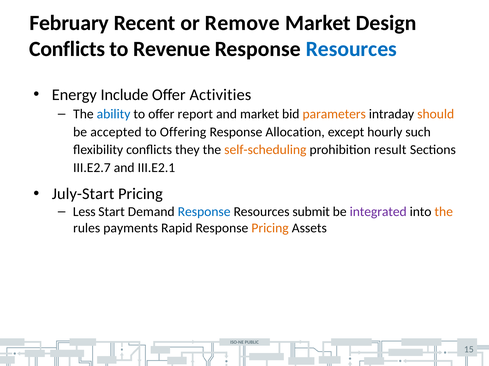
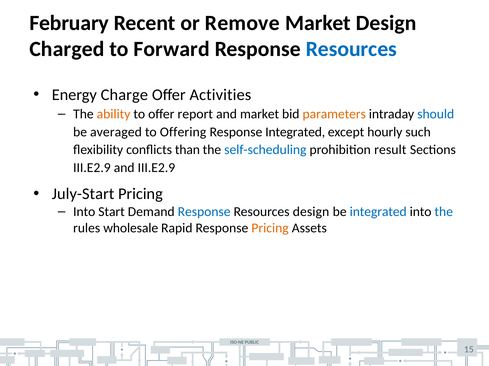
Conflicts: Conflicts -> Charged (67, 49)
Revenue: Revenue -> Forward (172, 49)
Include: Include -> Charge (124, 95)
ability colour: blue -> orange (114, 114)
should colour: orange -> blue (436, 114)
accepted: accepted -> averaged (116, 132)
Response Allocation: Allocation -> Integrated (295, 132)
they: they -> than (187, 150)
self-scheduling colour: orange -> blue (265, 150)
III.E2.7: III.E2.7 -> III.E2.9 (92, 168)
and III.E2.1: III.E2.1 -> III.E2.9 (156, 168)
Less: Less -> Into (84, 212)
Resources submit: submit -> design (311, 212)
integrated colour: purple -> blue (378, 212)
the colour: orange -> blue (444, 212)
payments: payments -> wholesale (131, 228)
